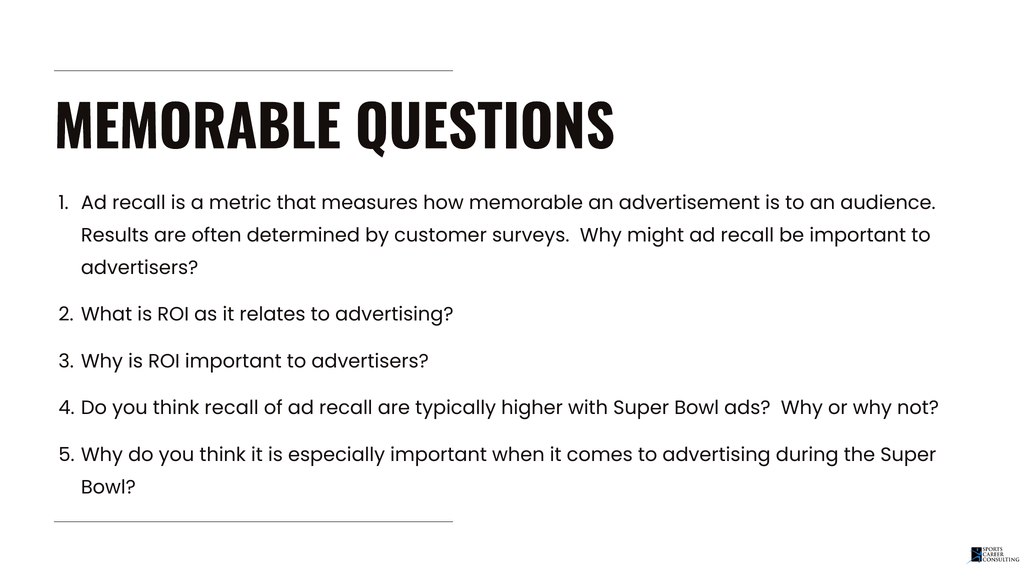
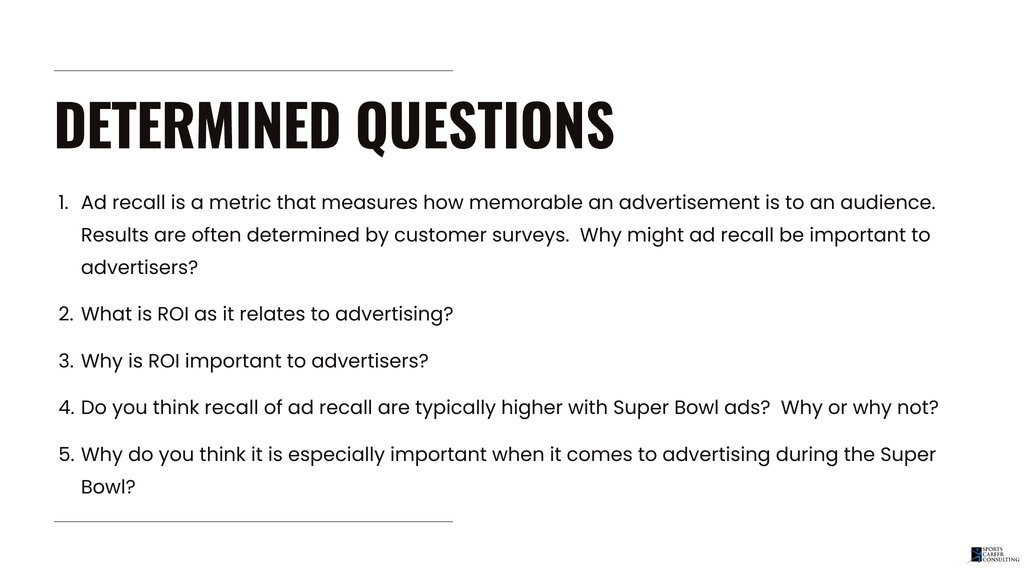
MEMORABLE: MEMORABLE -> DETERMINED (198, 130)
